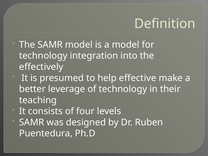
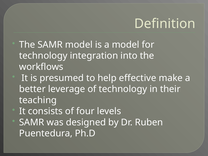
effectively: effectively -> workflows (41, 67)
